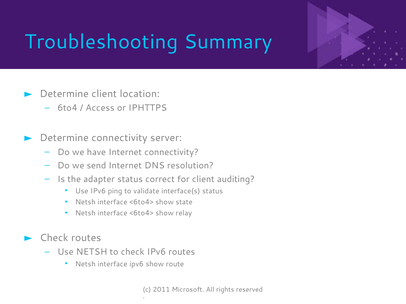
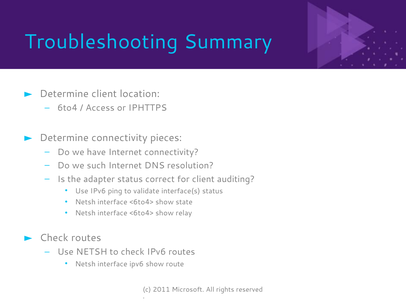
server: server -> pieces (166, 138)
send: send -> such (96, 166)
